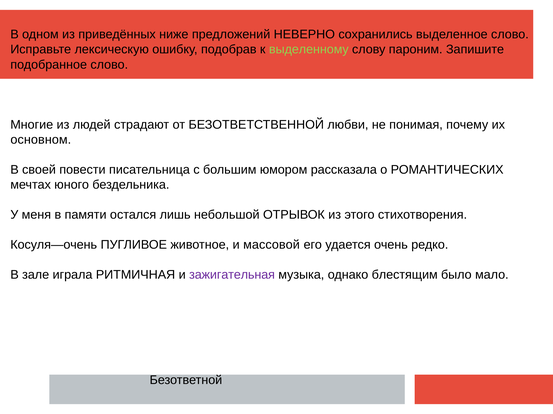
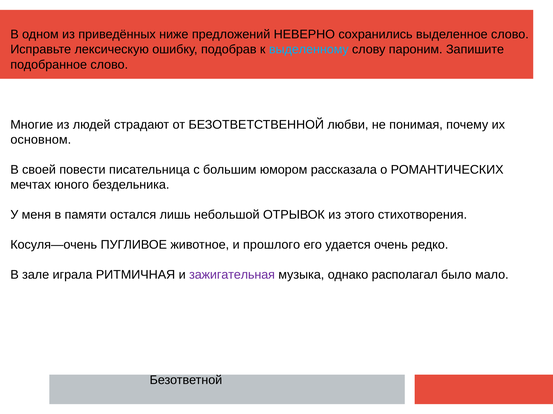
выделенному colour: light green -> light blue (309, 50)
массовой: массовой -> прошлого (272, 245)
блестящим: блестящим -> располагал (405, 275)
